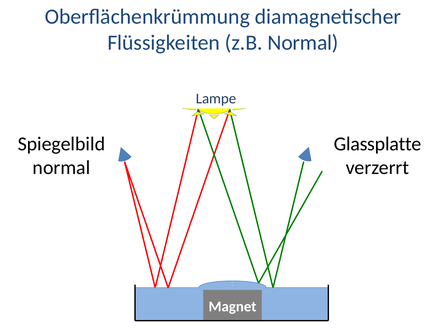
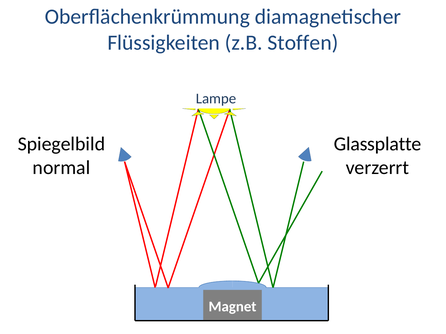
z.B Normal: Normal -> Stoffen (303, 43)
